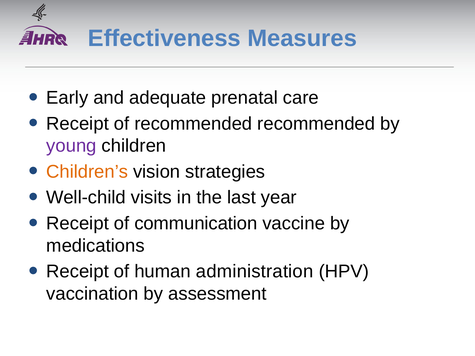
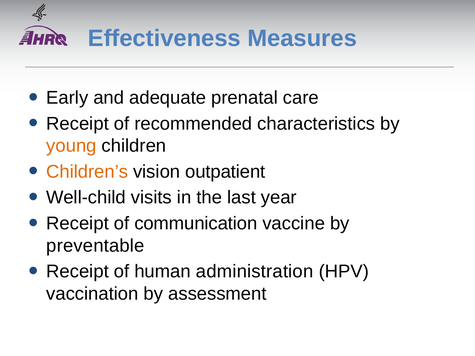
recommended recommended: recommended -> characteristics (316, 124)
young colour: purple -> orange (71, 146)
strategies: strategies -> outpatient (225, 172)
medications: medications -> preventable (95, 246)
